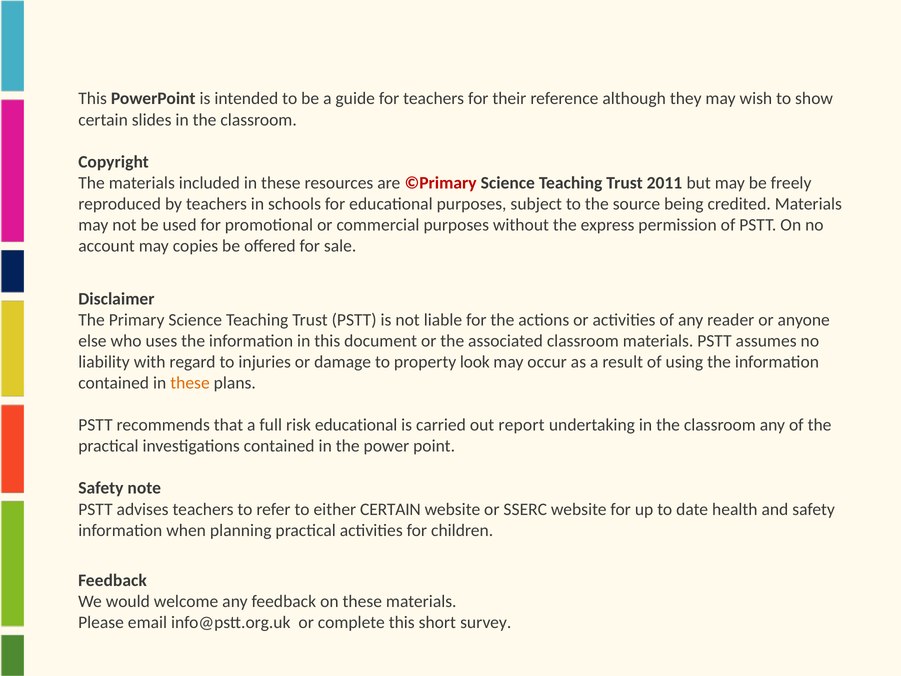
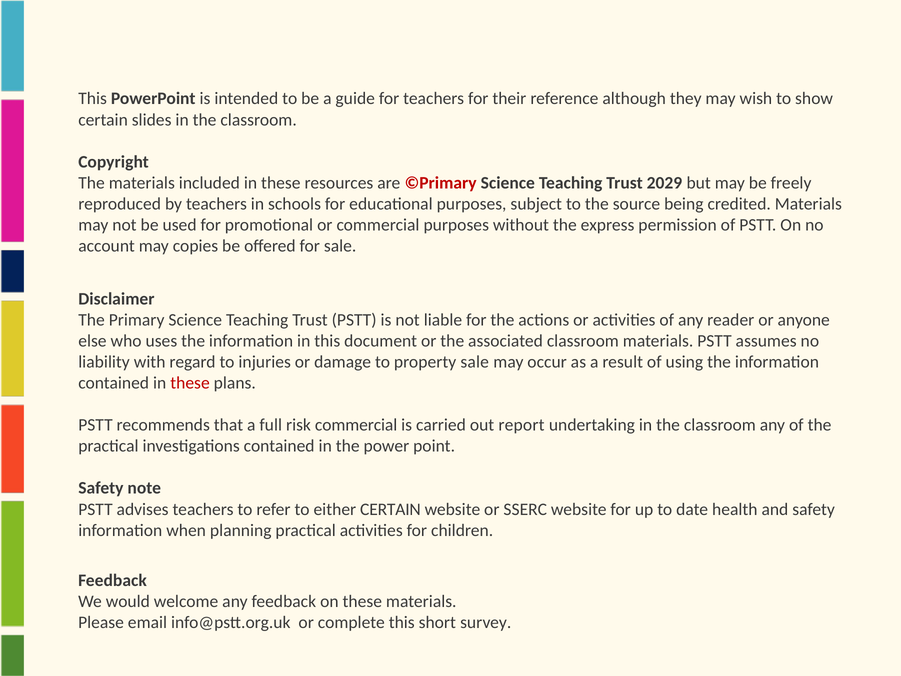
2011: 2011 -> 2029 (664, 183)
property look: look -> sale (475, 362)
these colour: orange -> red (190, 383)
risk educational: educational -> commercial (356, 425)
